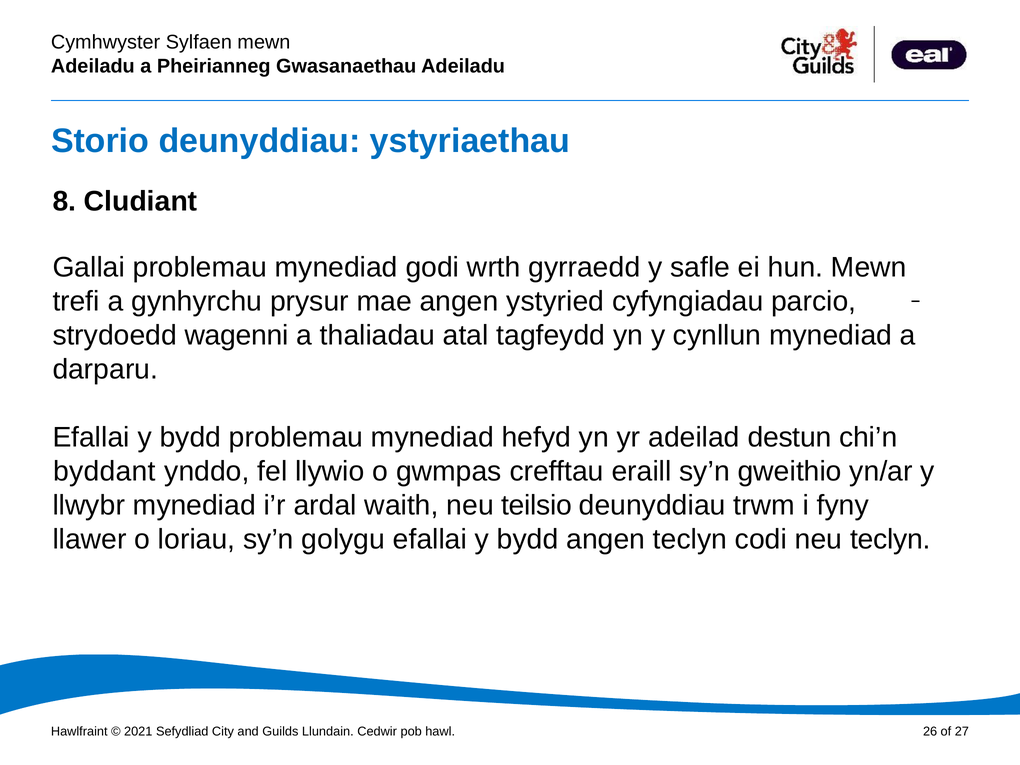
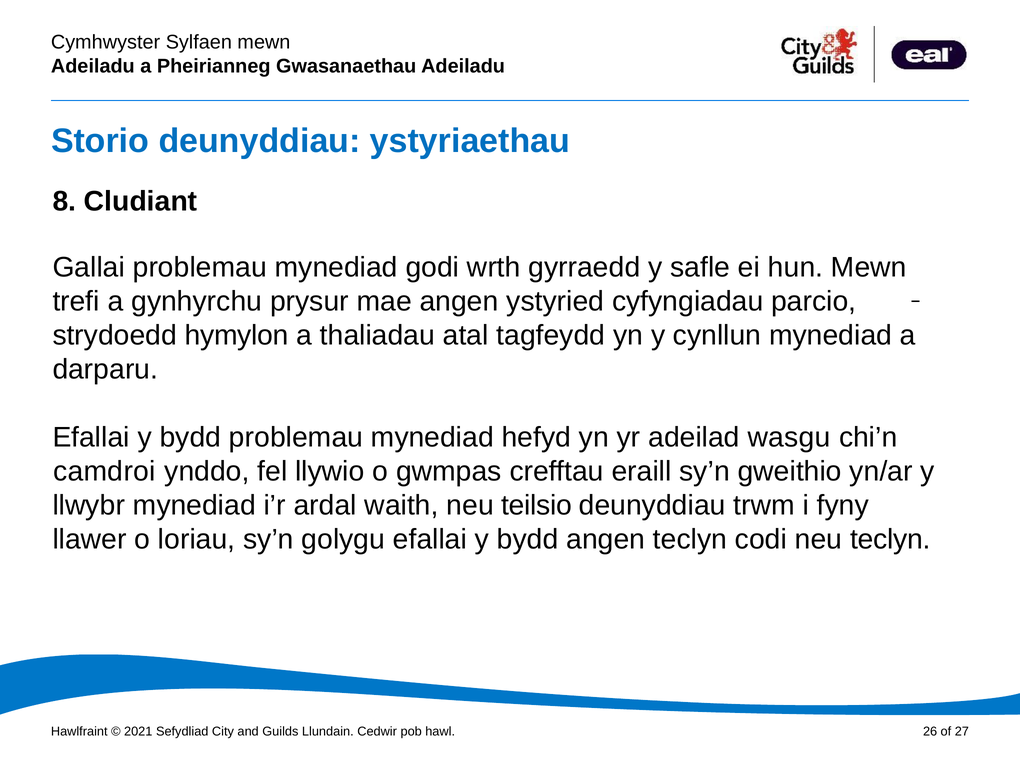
wagenni: wagenni -> hymylon (237, 335)
destun: destun -> wasgu (789, 437)
byddant: byddant -> camdroi (104, 471)
